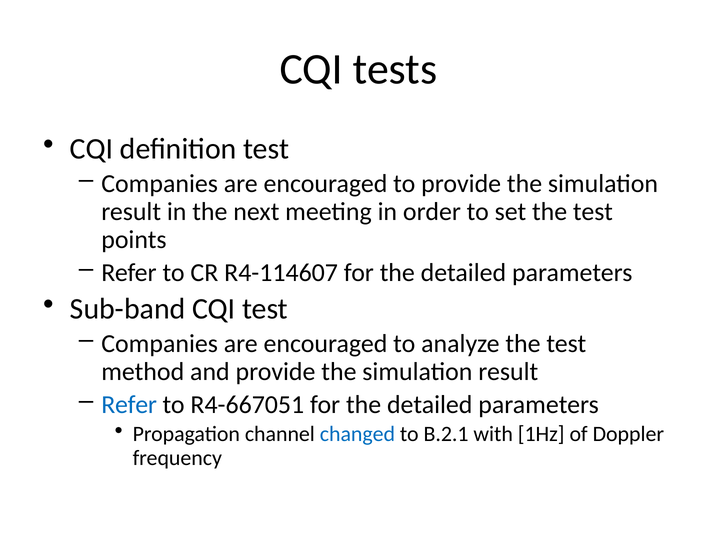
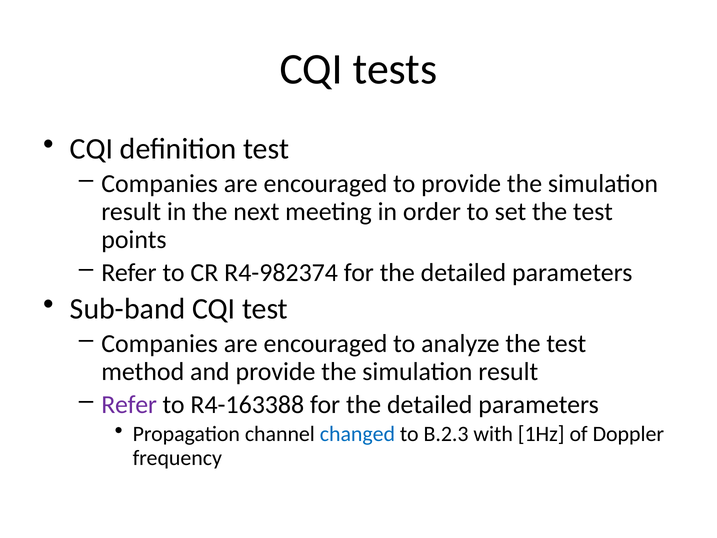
R4-114607: R4-114607 -> R4-982374 (281, 273)
Refer colour: blue -> purple (129, 404)
R4-667051: R4-667051 -> R4-163388 (247, 404)
B.2.1: B.2.1 -> B.2.3 (446, 434)
